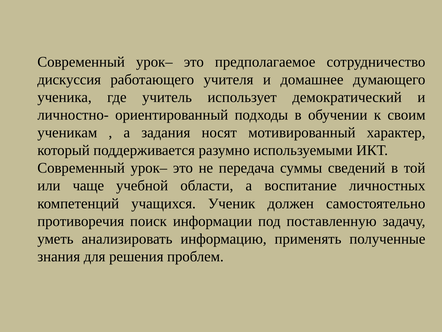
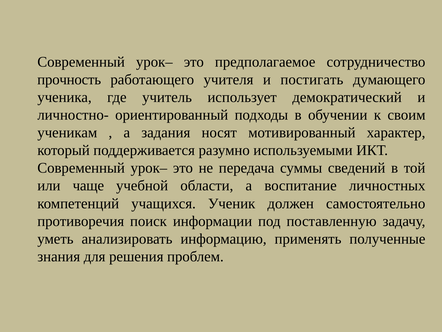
дискуссия: дискуссия -> прочность (69, 79)
домашнее: домашнее -> постигать (312, 79)
